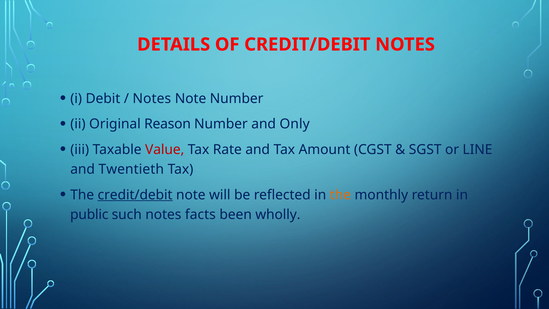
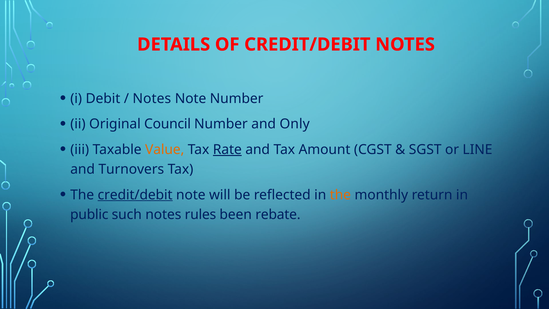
Reason: Reason -> Council (168, 124)
Value colour: red -> orange (165, 149)
Rate underline: none -> present (227, 149)
Twentieth: Twentieth -> Turnovers (131, 169)
facts: facts -> rules (200, 214)
wholly: wholly -> rebate (278, 214)
